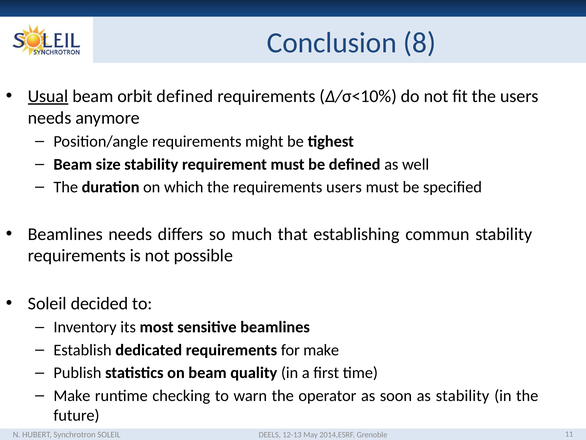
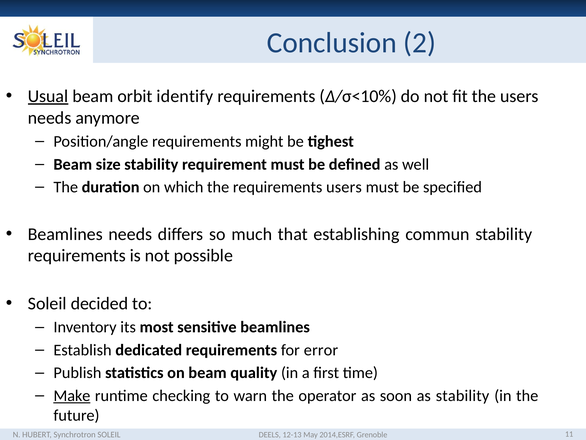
8: 8 -> 2 (420, 43)
orbit defined: defined -> identify (185, 96)
for make: make -> error (321, 350)
Make underline: none -> present (72, 395)
